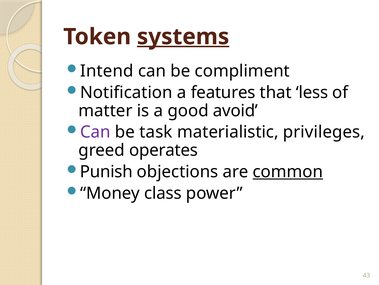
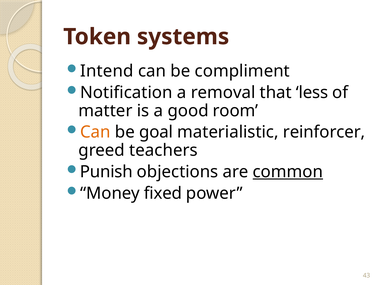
systems underline: present -> none (183, 37)
features: features -> removal (223, 92)
avoid: avoid -> room (235, 110)
Can colour: purple -> orange (95, 132)
task: task -> goal (156, 132)
privileges: privileges -> reinforcer (324, 132)
operates: operates -> teachers (163, 150)
class: class -> fixed (163, 193)
